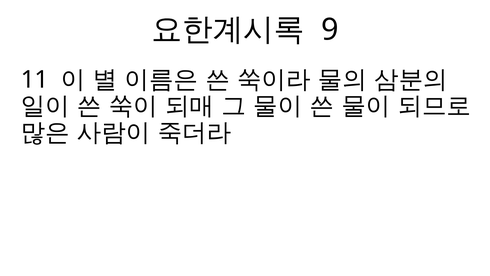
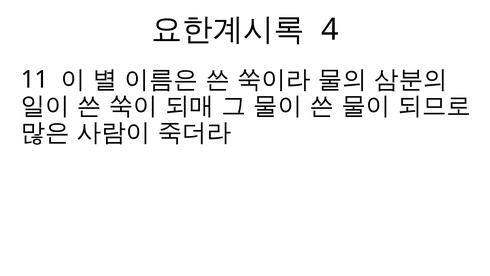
9: 9 -> 4 (330, 30)
